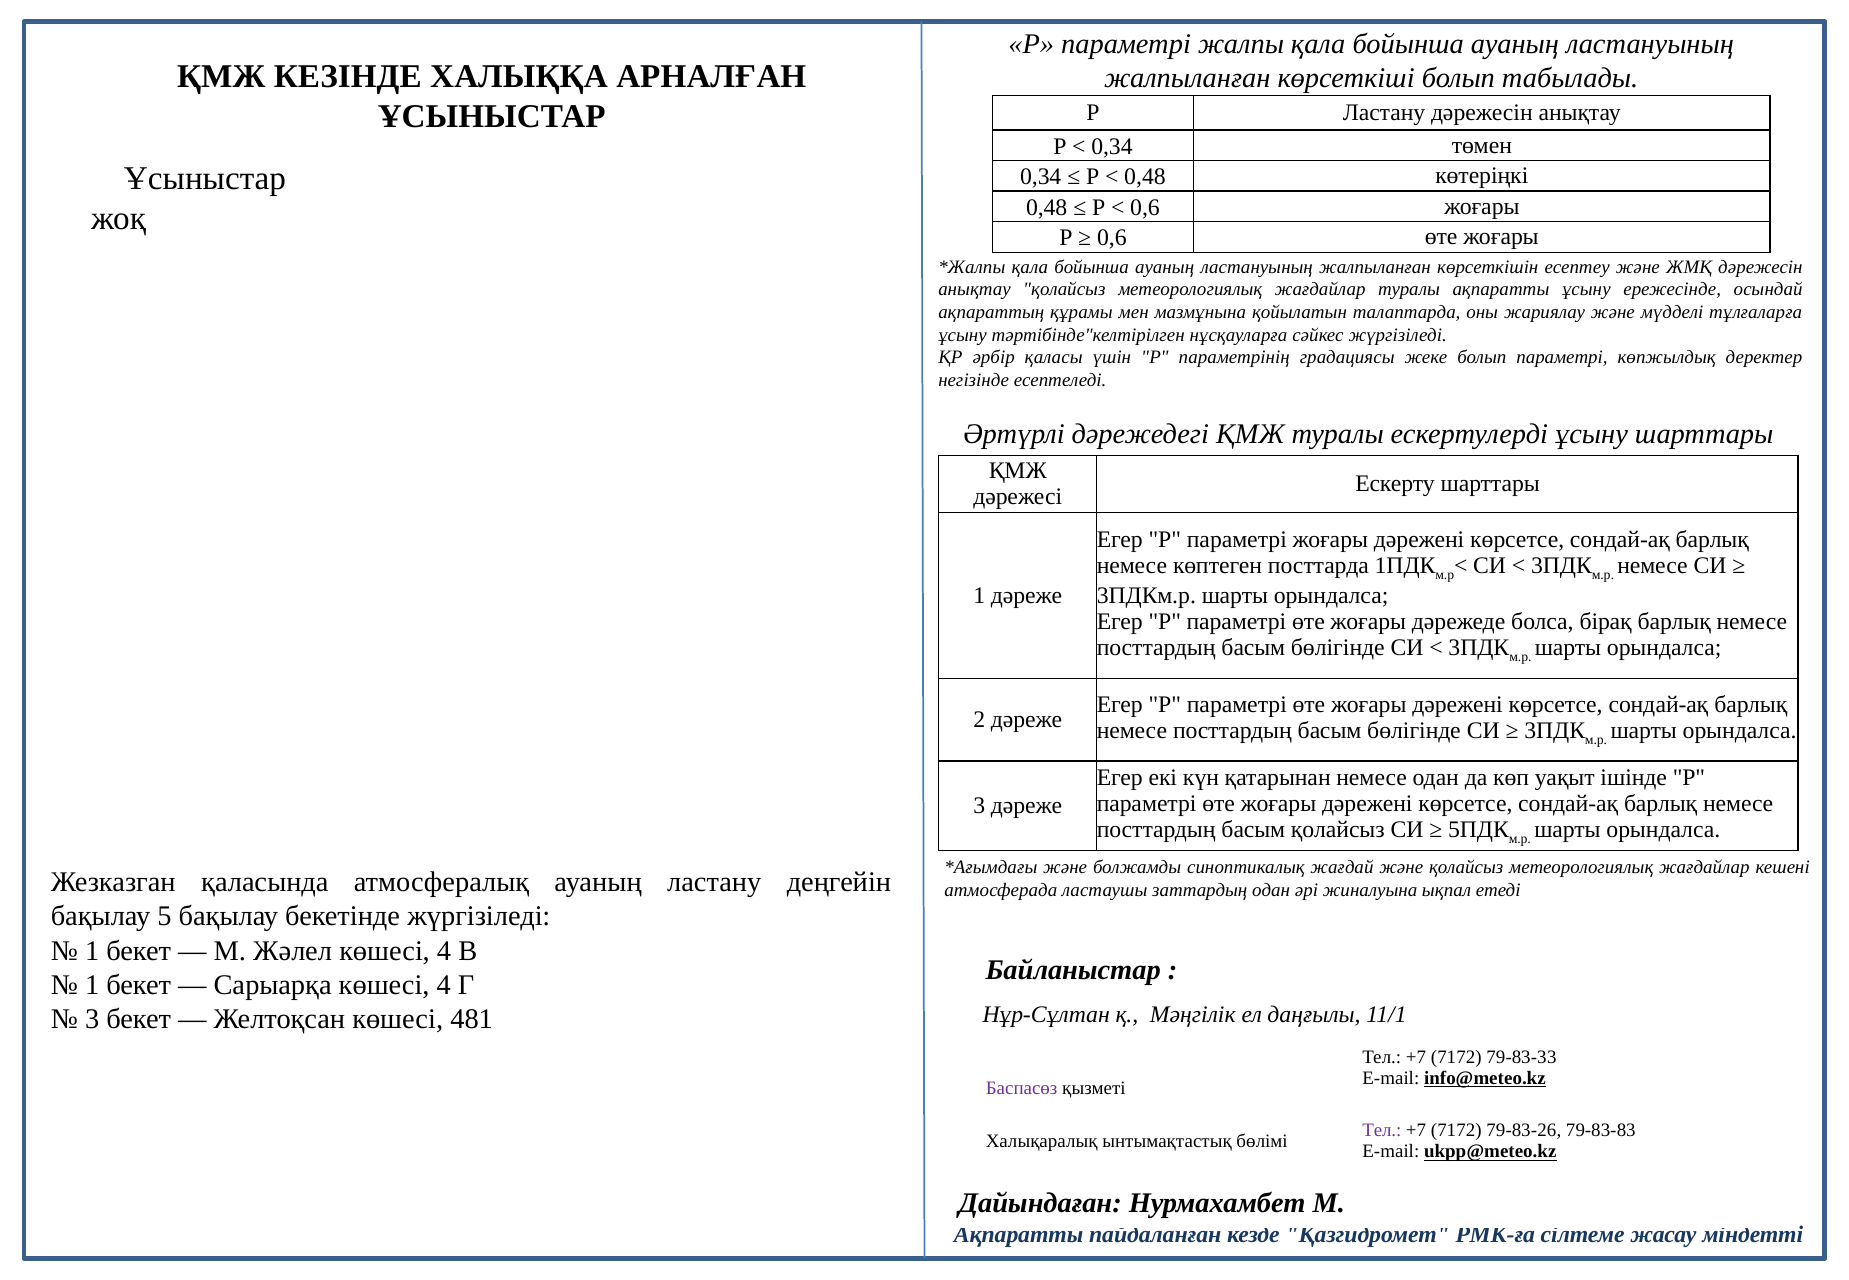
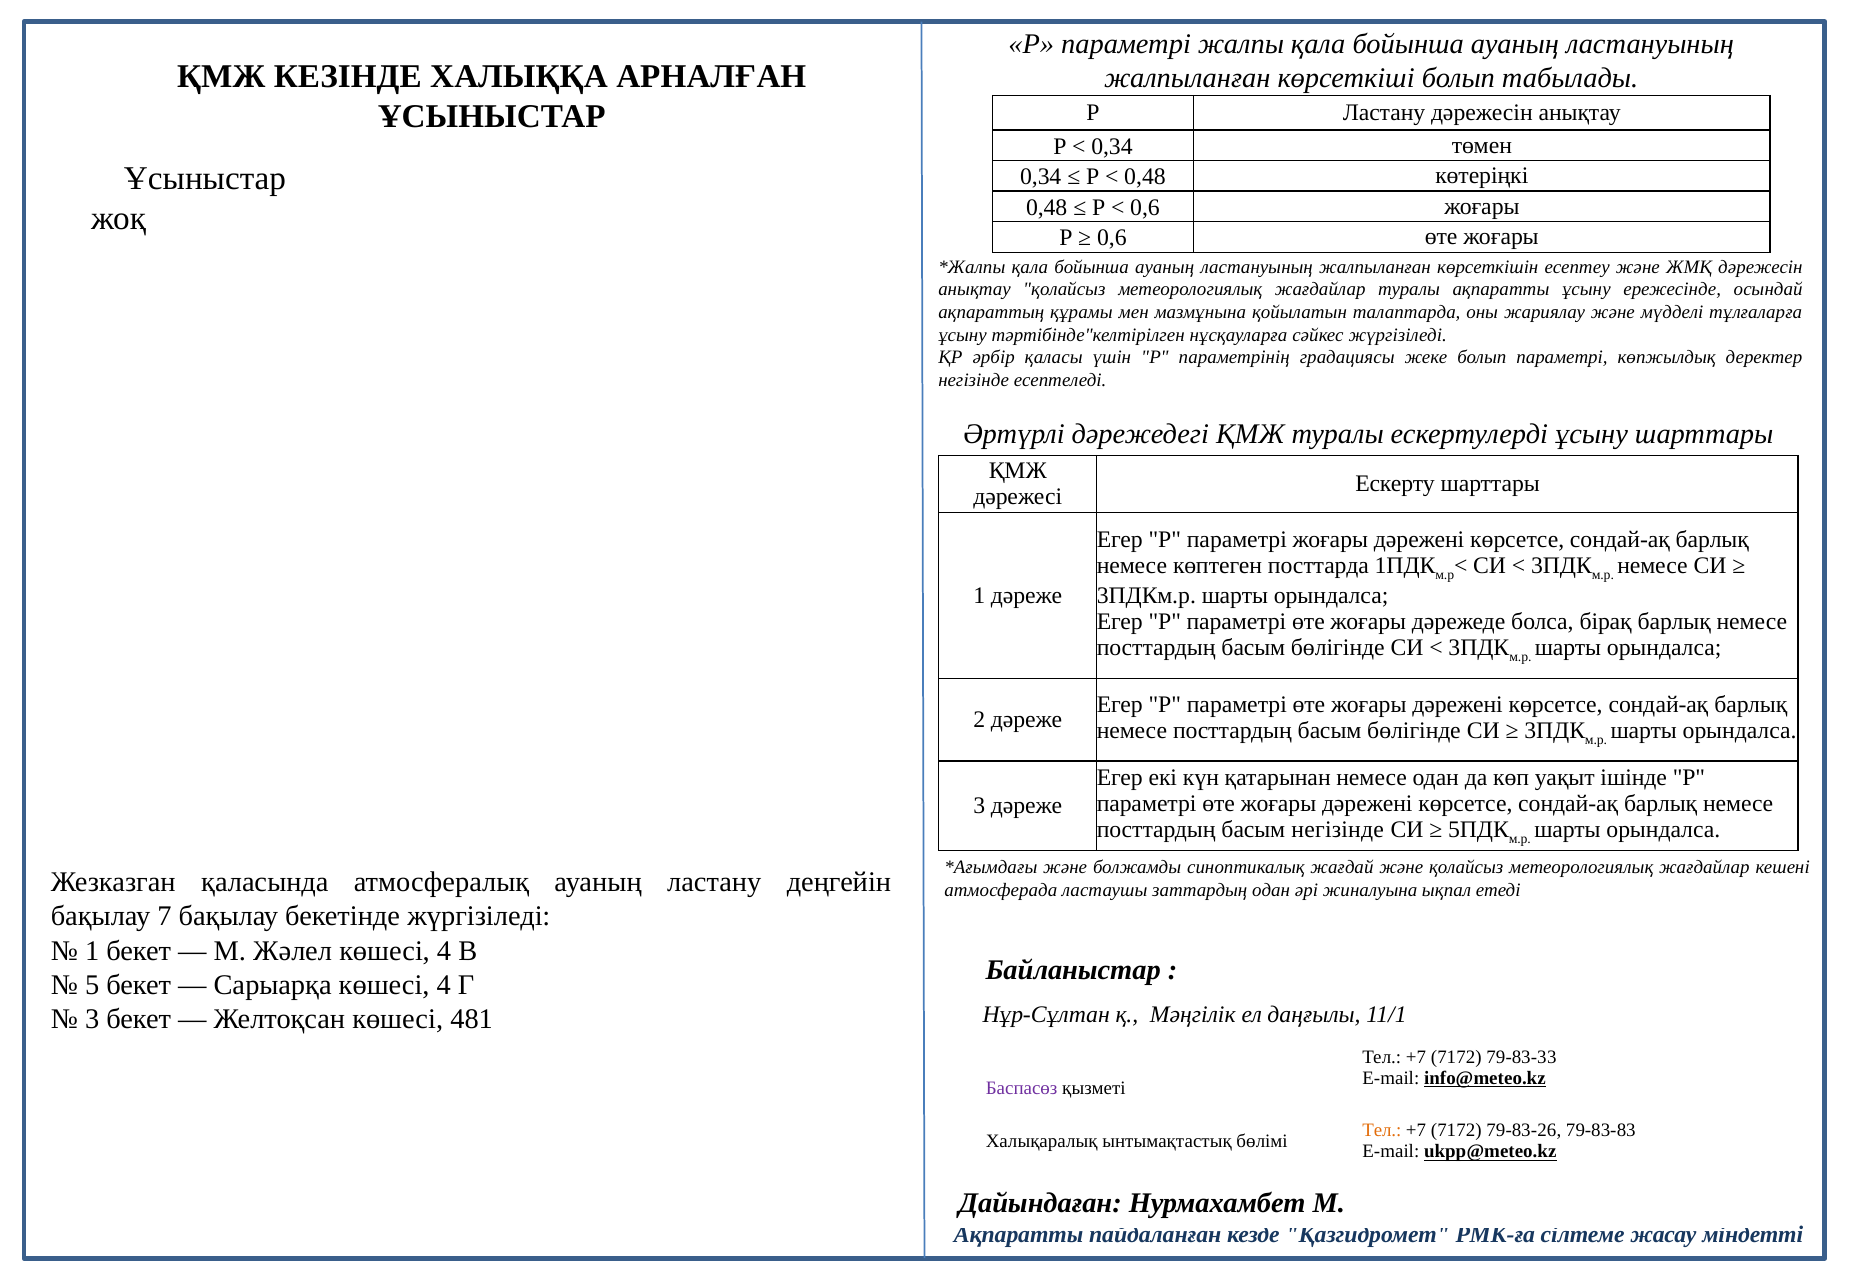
басым қолайсыз: қолайсыз -> негізінде (1338, 830)
5: 5 -> 7 (165, 917)
1: 1 -> 5 (92, 985)
Тел colour: purple -> orange (1382, 1131)
